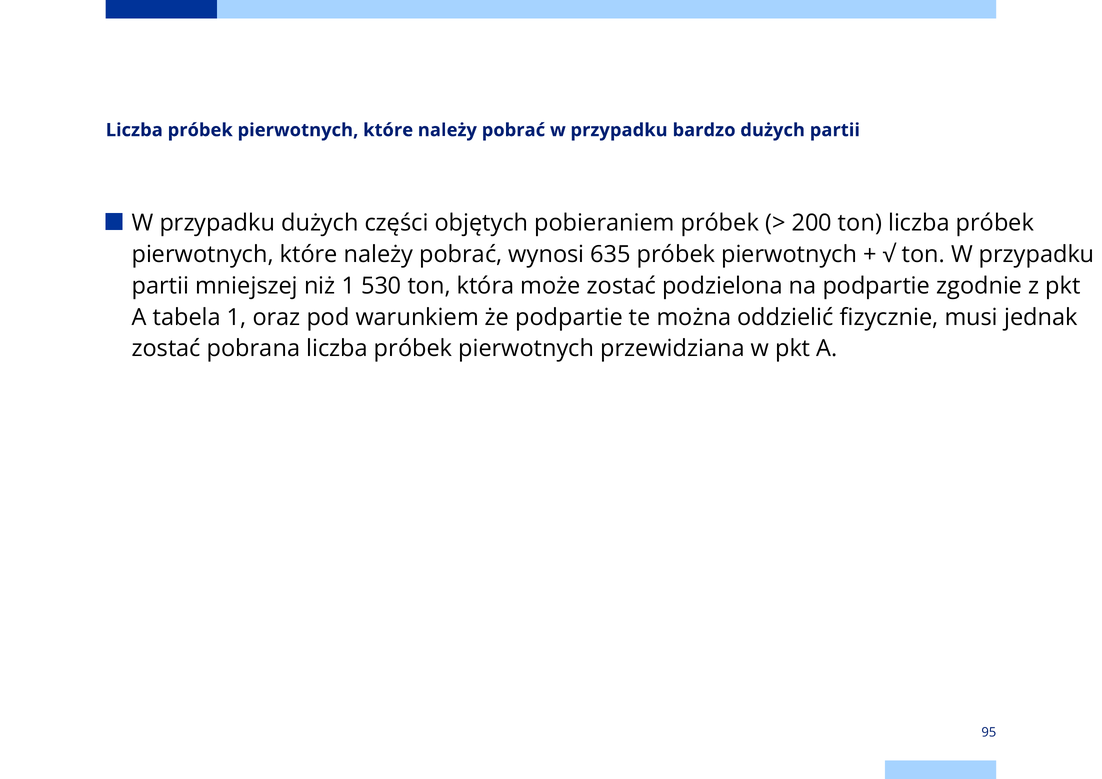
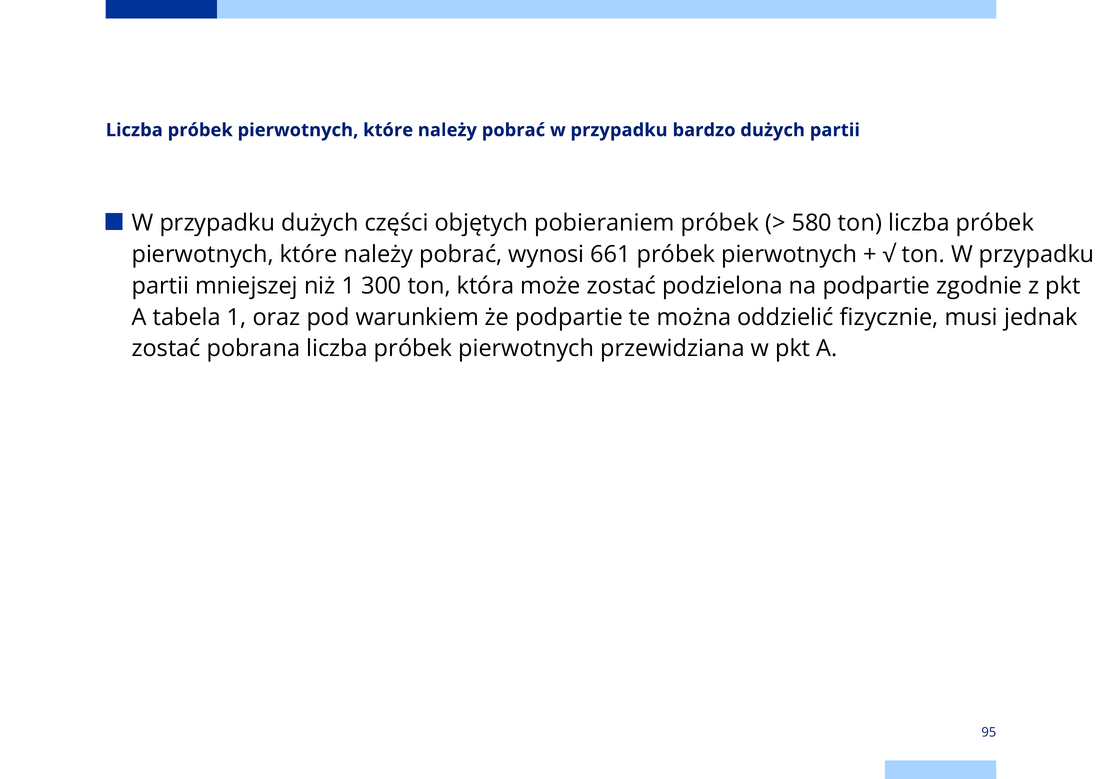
200: 200 -> 580 (812, 223)
635: 635 -> 661 (611, 254)
530: 530 -> 300 (381, 286)
